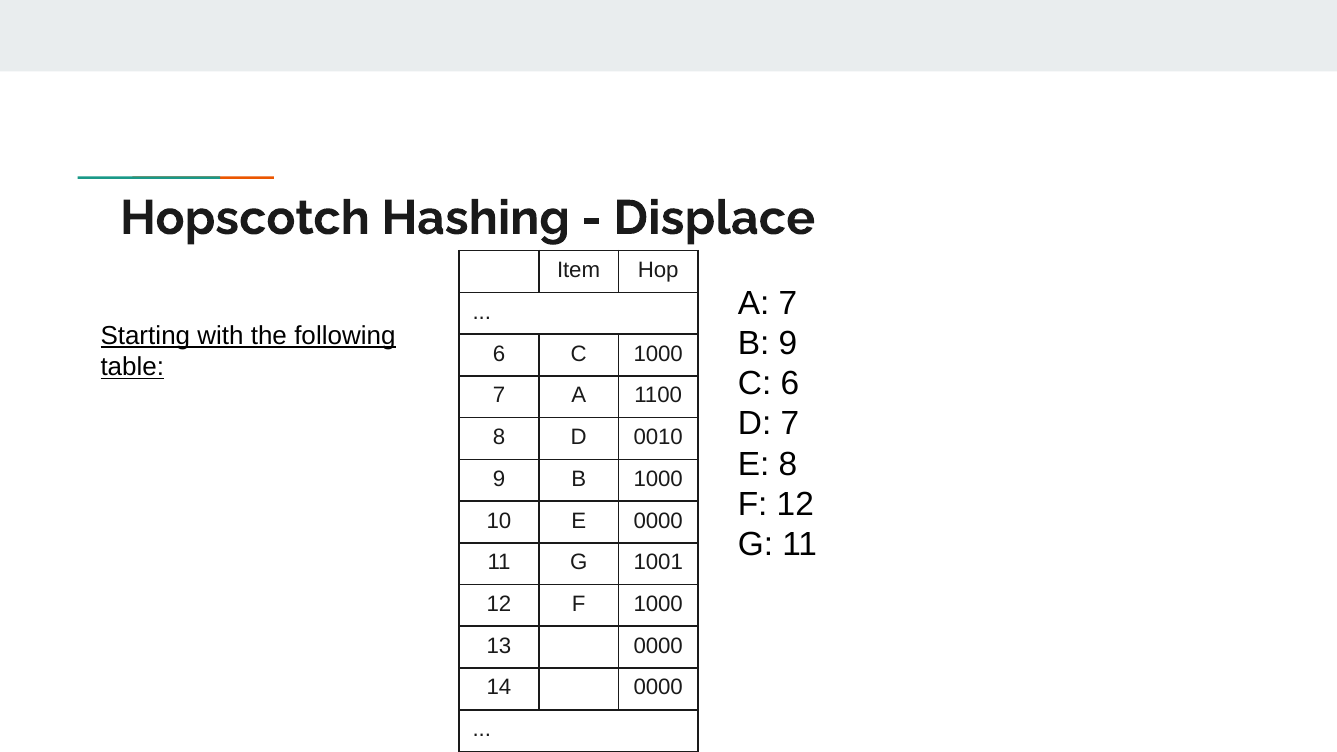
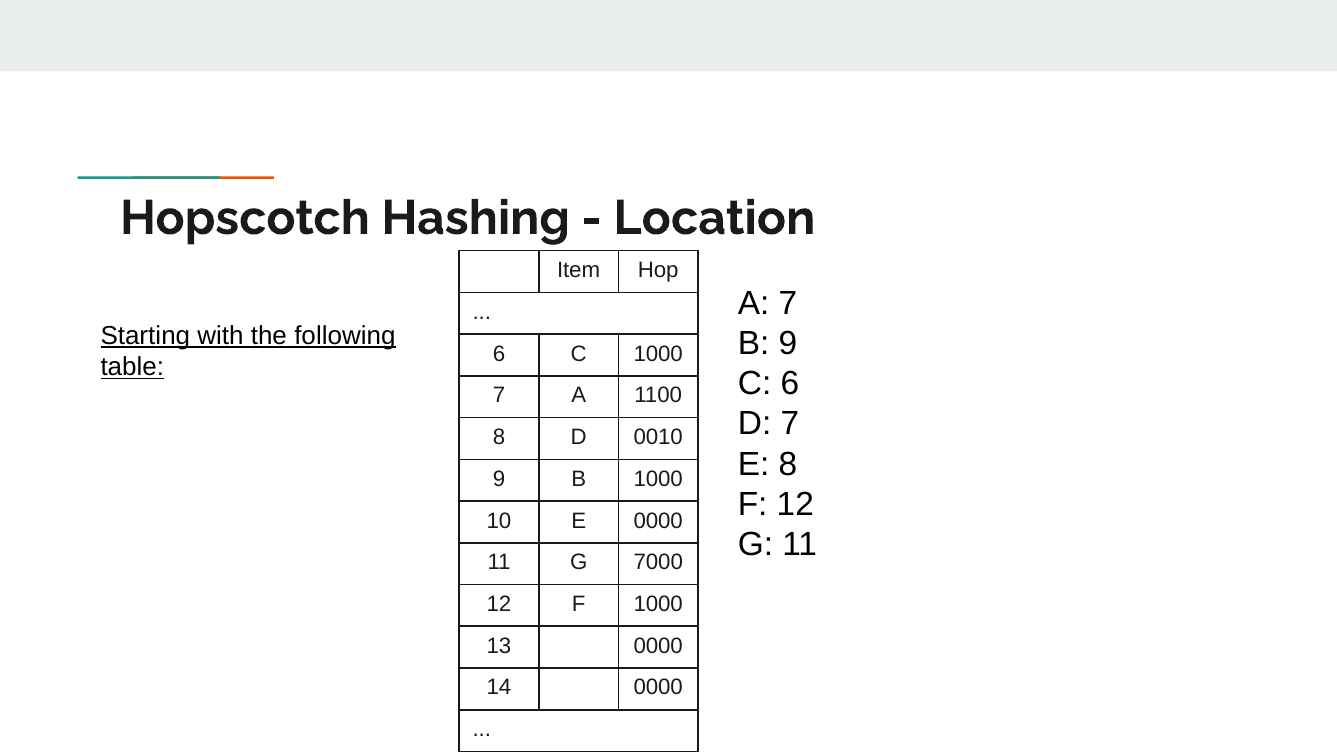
Displace: Displace -> Location (714, 218)
1001: 1001 -> 7000 (658, 562)
